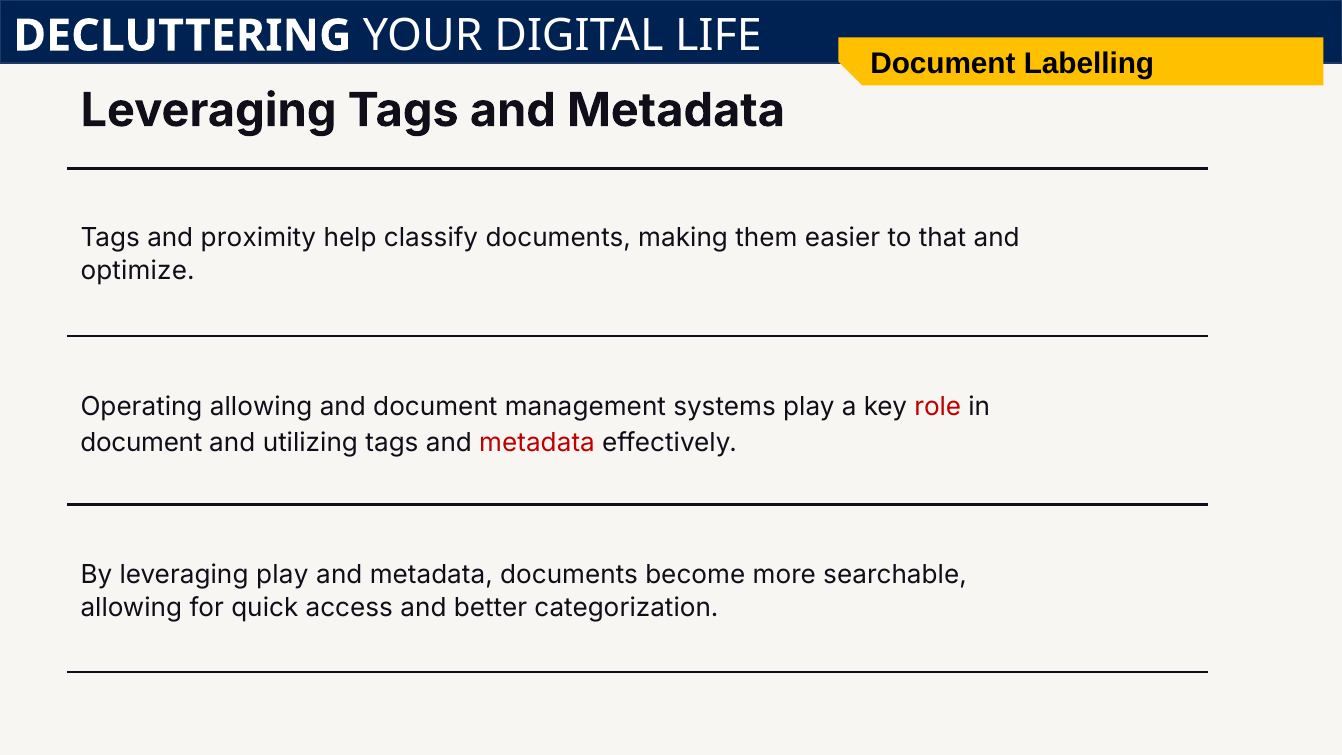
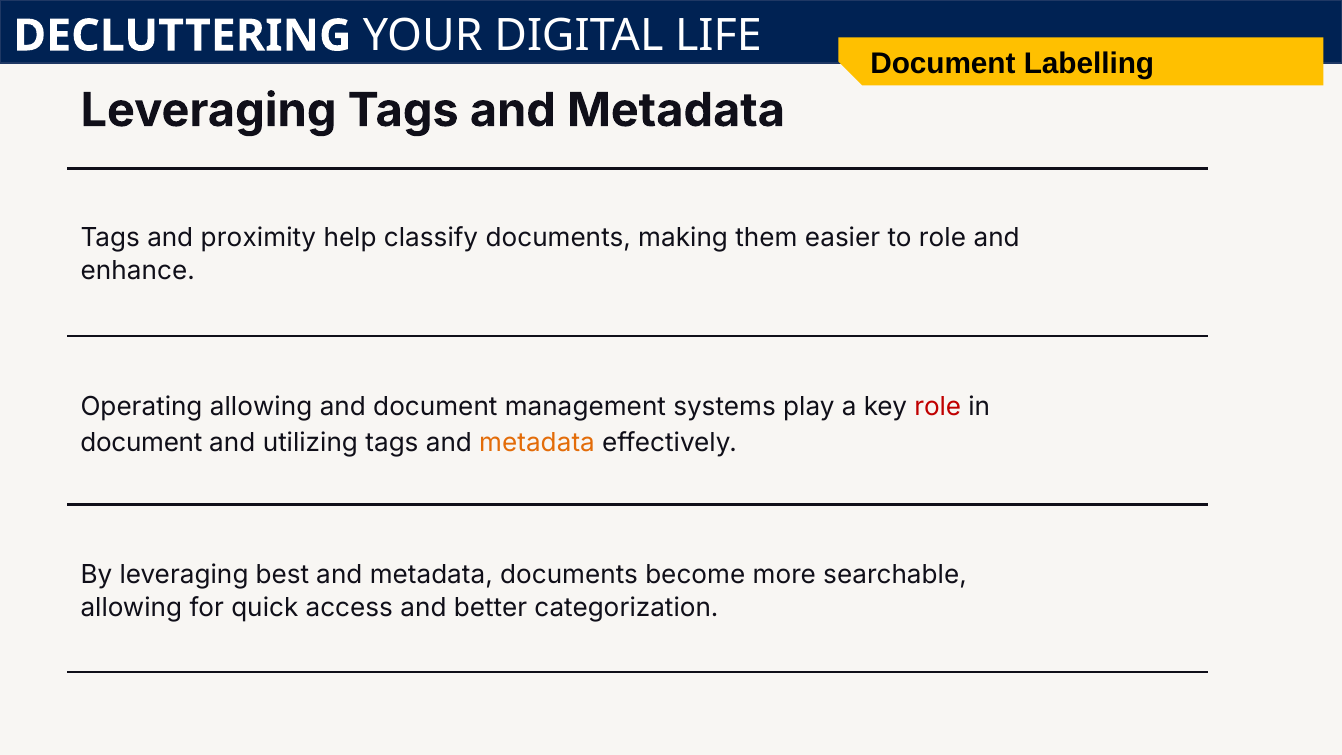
to that: that -> role (942, 238)
optimize: optimize -> enhance (138, 271)
metadata colour: red -> orange (537, 442)
leveraging play: play -> best (282, 575)
